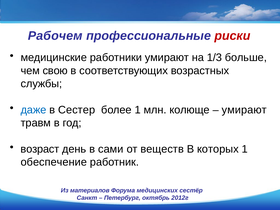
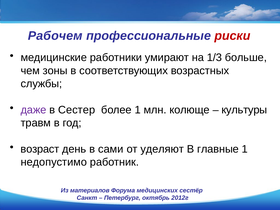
свою: свою -> зоны (55, 71)
даже colour: blue -> purple (33, 110)
умирают: умирают -> культуры (244, 110)
веществ: веществ -> уделяют (162, 149)
которых: которых -> главные (218, 149)
обеспечение: обеспечение -> недопустимо (54, 162)
